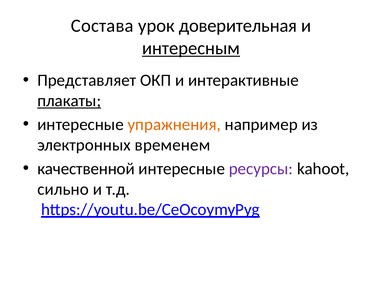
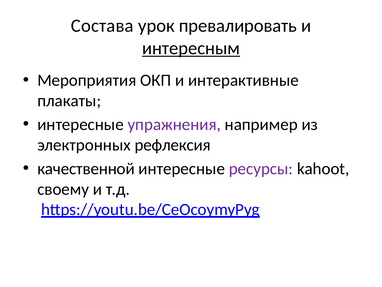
доверительная: доверительная -> превалировать (238, 26)
Представляет: Представляет -> Мероприятия (87, 80)
плакаты underline: present -> none (69, 101)
упражнения colour: orange -> purple (174, 124)
временем: временем -> рефлексия (173, 145)
сильно: сильно -> своему (63, 189)
